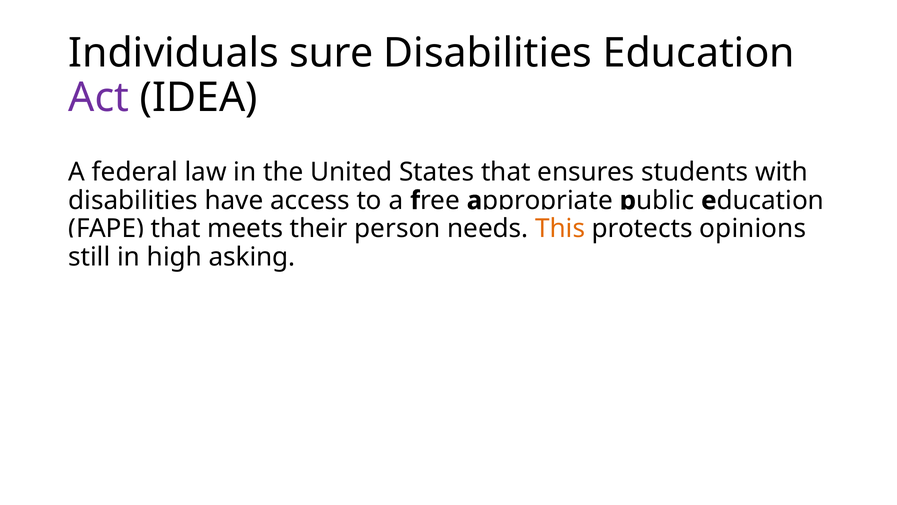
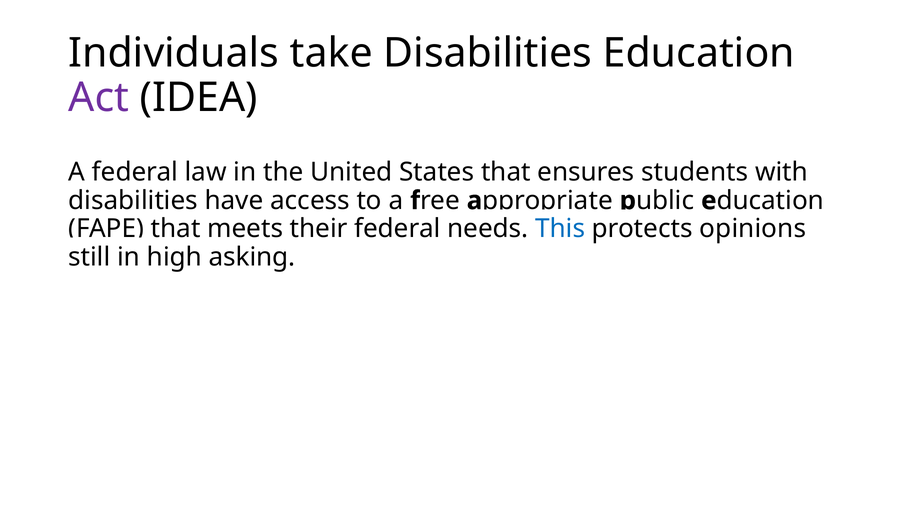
sure: sure -> take (331, 53)
their person: person -> federal (398, 229)
This colour: orange -> blue (560, 229)
